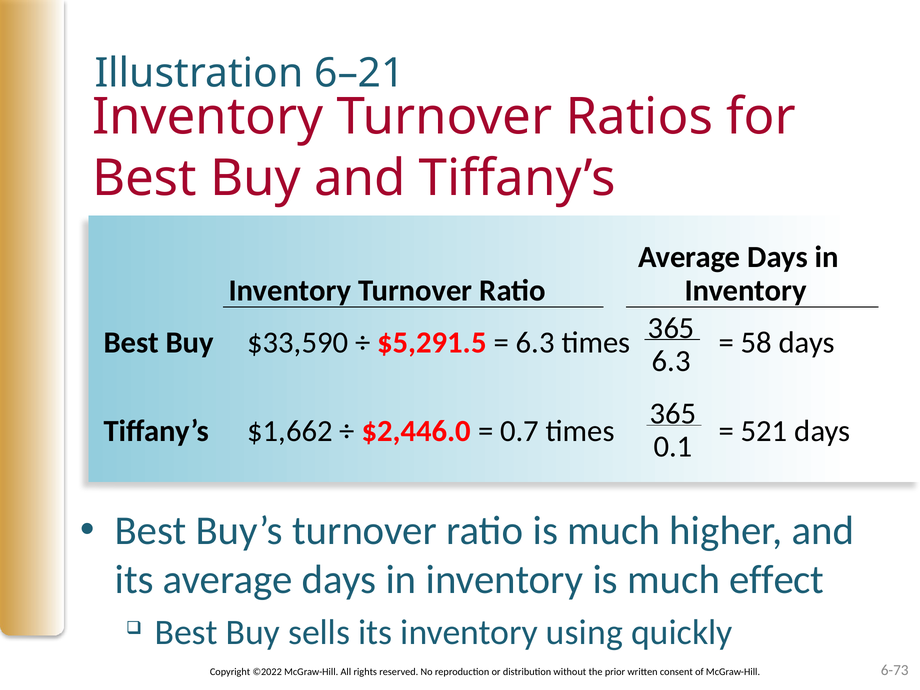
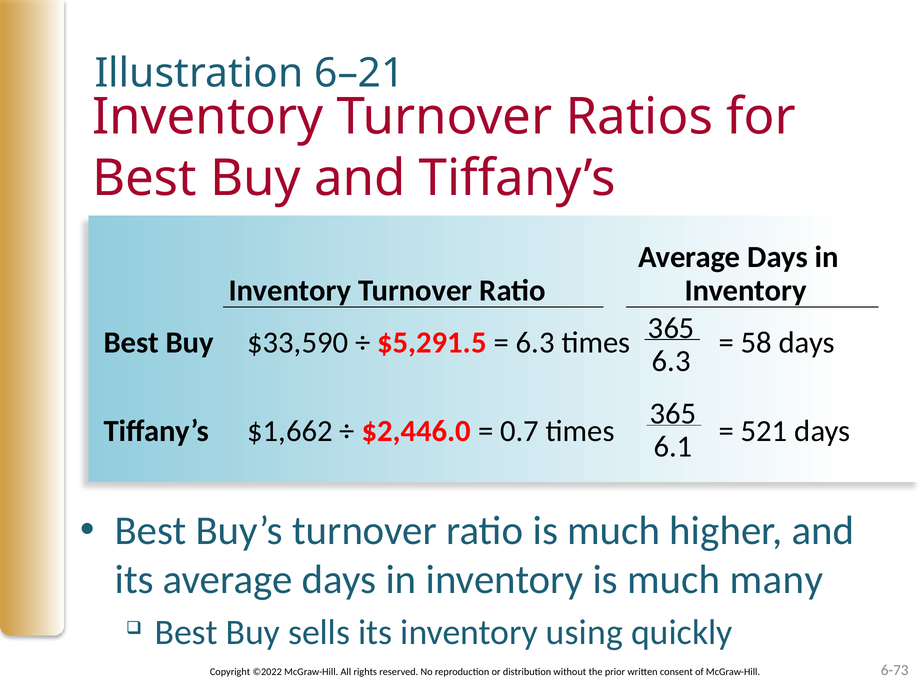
0.1: 0.1 -> 6.1 (673, 447)
effect: effect -> many (776, 580)
